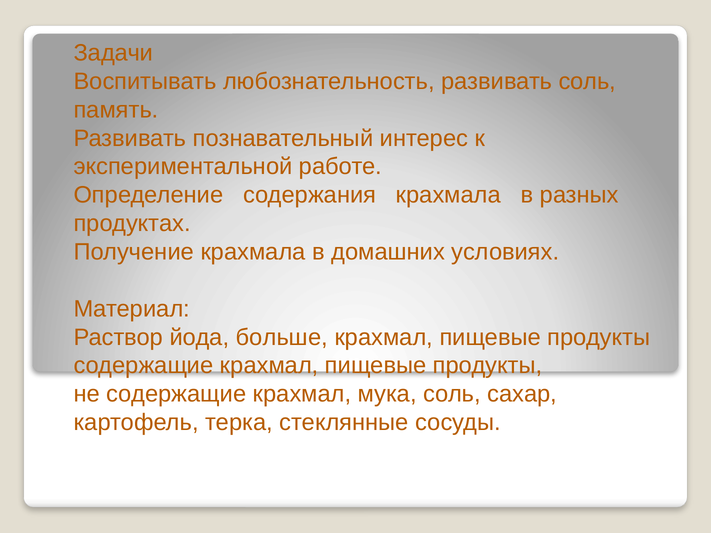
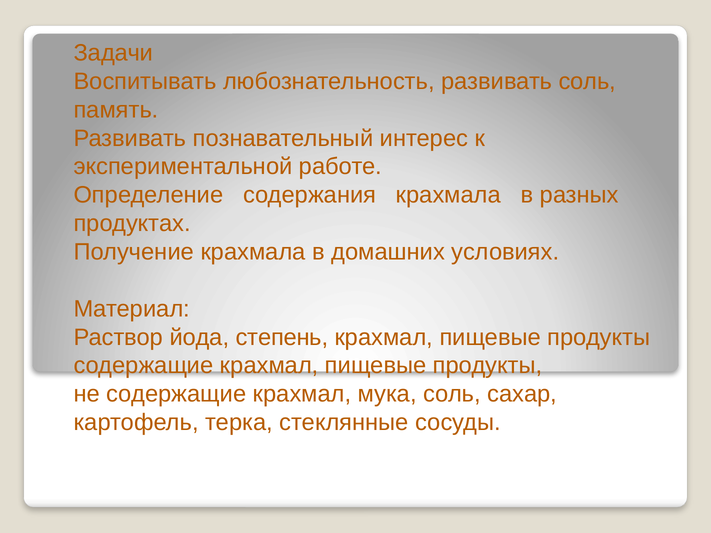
больше: больше -> степень (282, 337)
